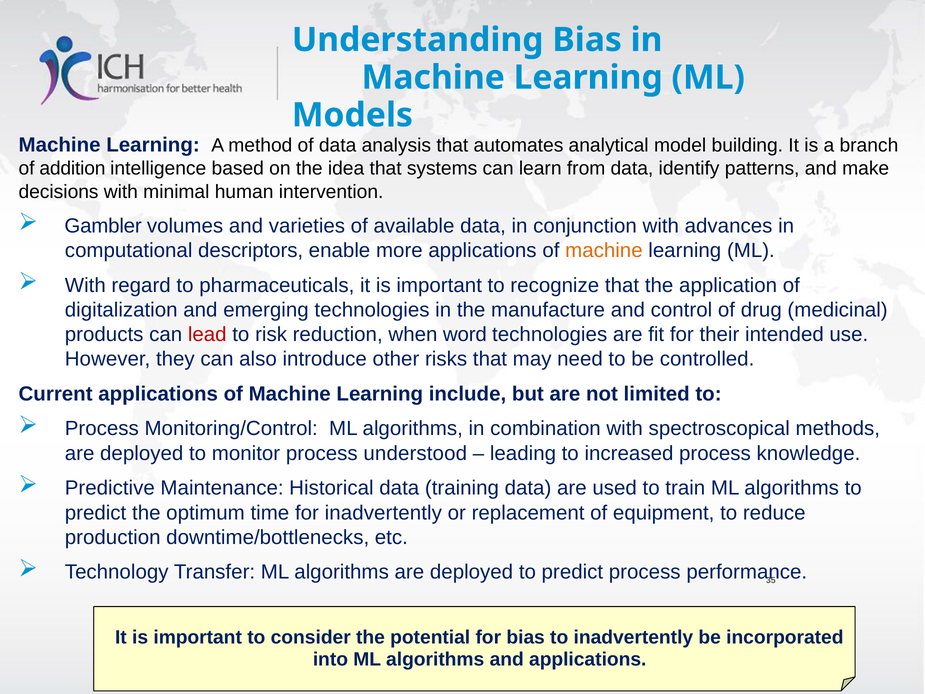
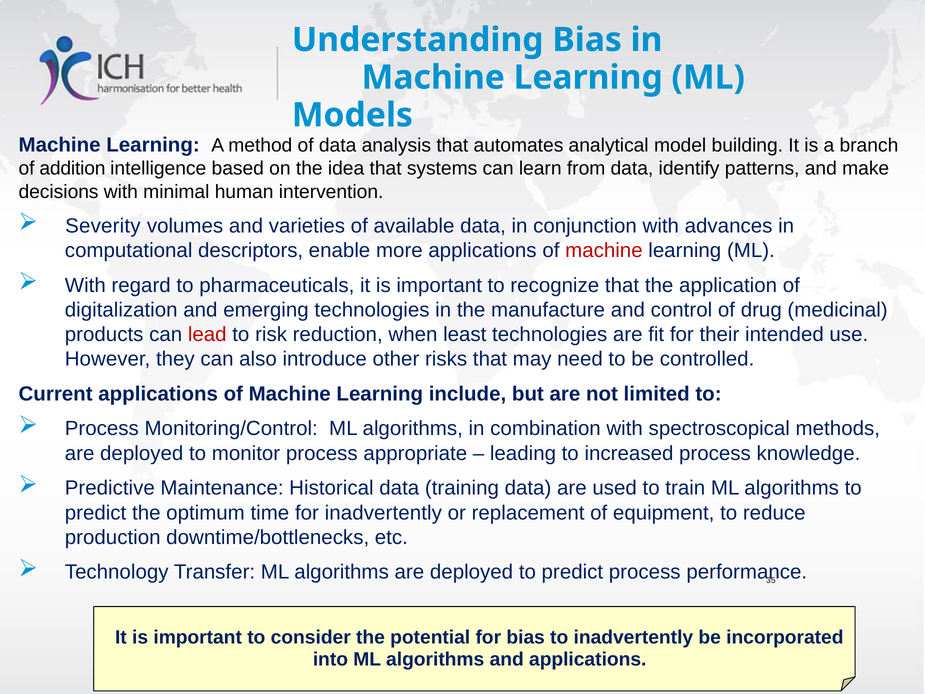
Gambler: Gambler -> Severity (103, 226)
machine colour: orange -> red (604, 250)
word: word -> least (465, 334)
understood: understood -> appropriate (415, 453)
